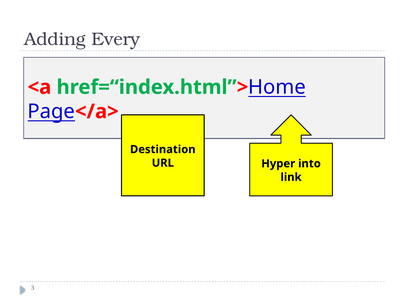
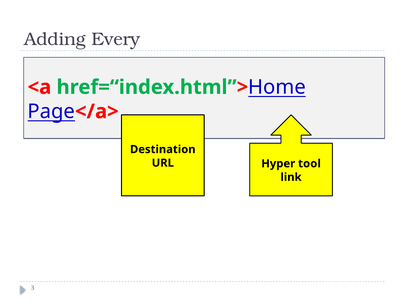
into: into -> tool (309, 163)
